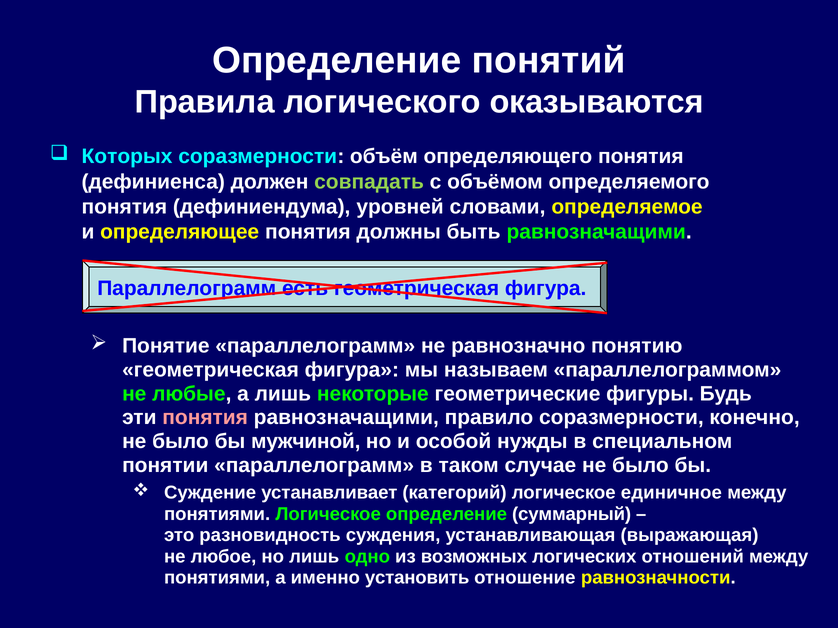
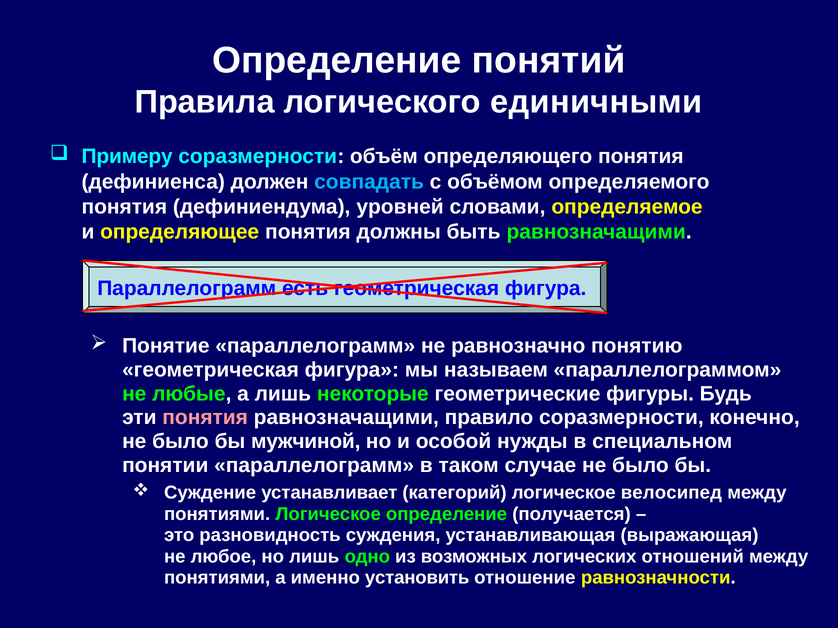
оказываются: оказываются -> единичными (596, 102)
Которых: Которых -> Примеру (127, 157)
совпадать colour: light green -> light blue (369, 182)
единичное: единичное -> велосипед (671, 493)
суммарный: суммарный -> получается (572, 514)
